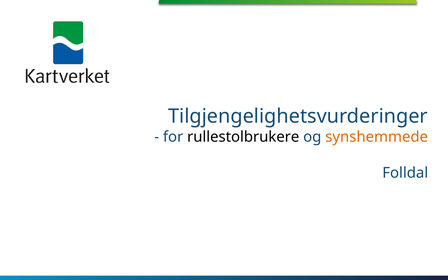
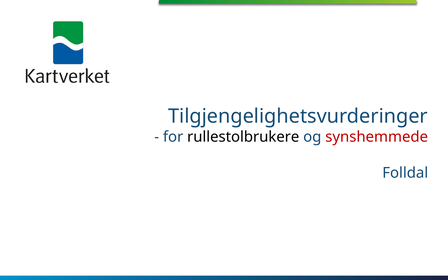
synshemmede colour: orange -> red (377, 137)
